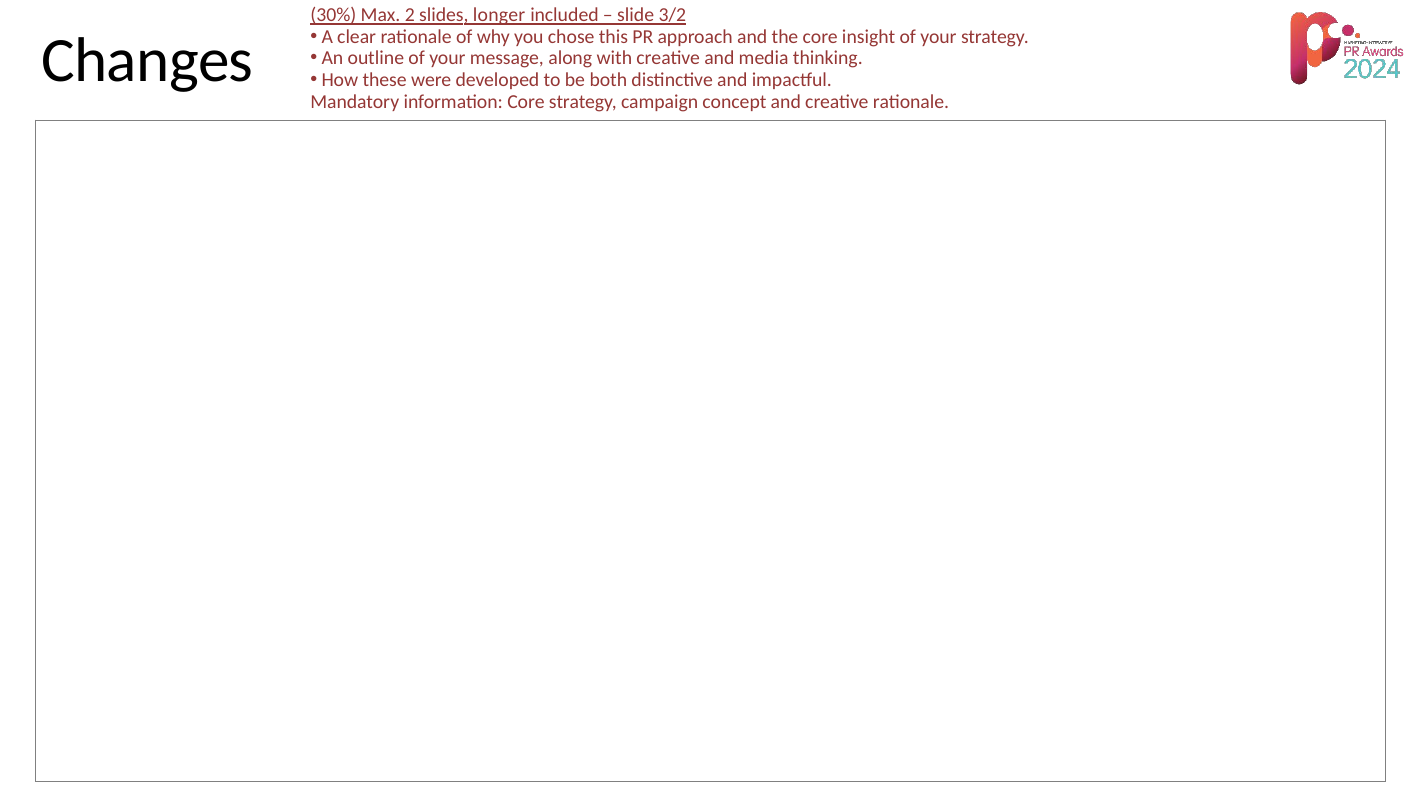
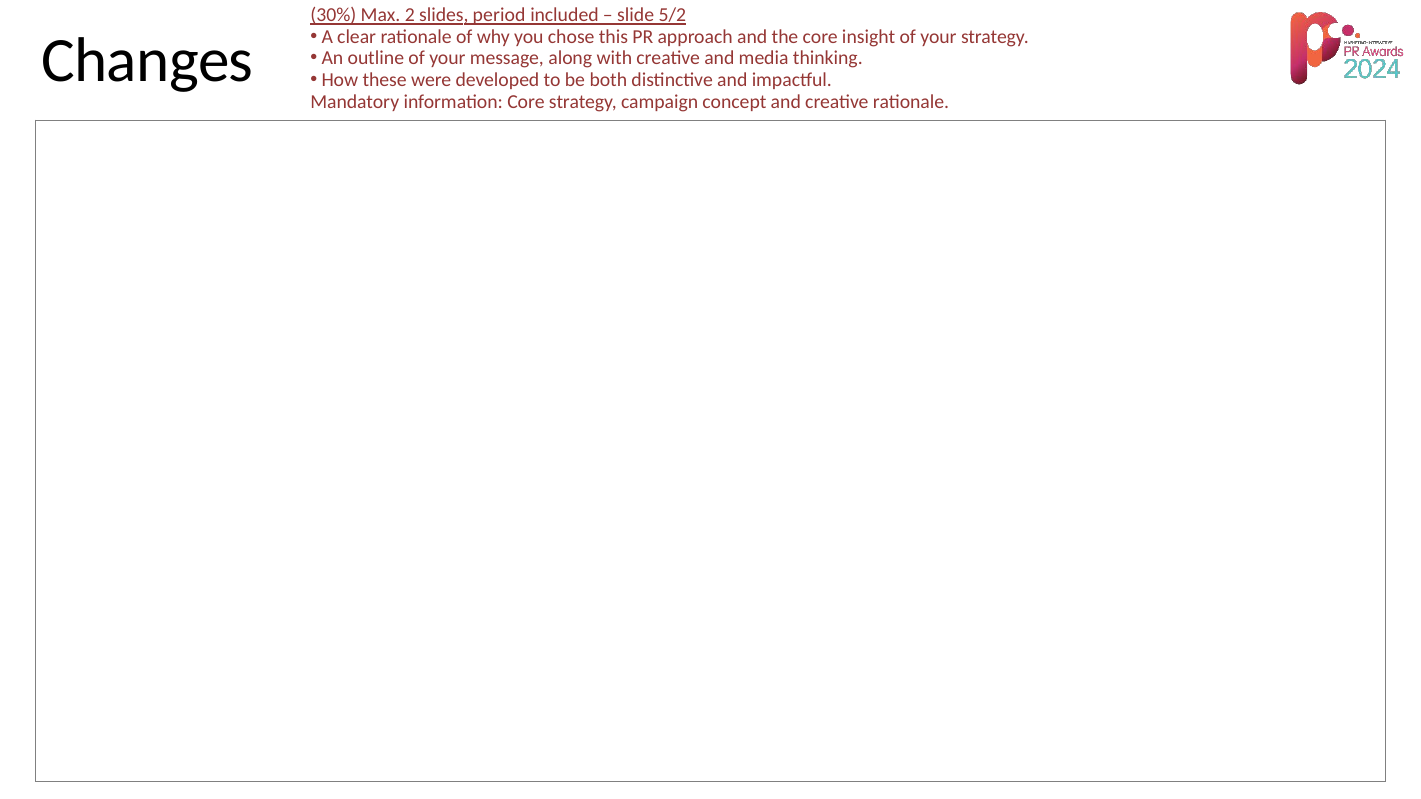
longer: longer -> period (499, 15)
3/2: 3/2 -> 5/2 (672, 15)
